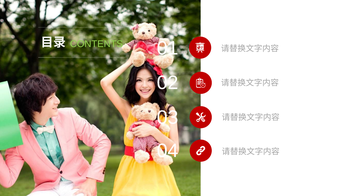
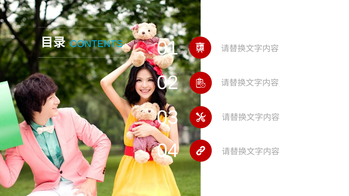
CONTENTS colour: light green -> light blue (96, 44)
